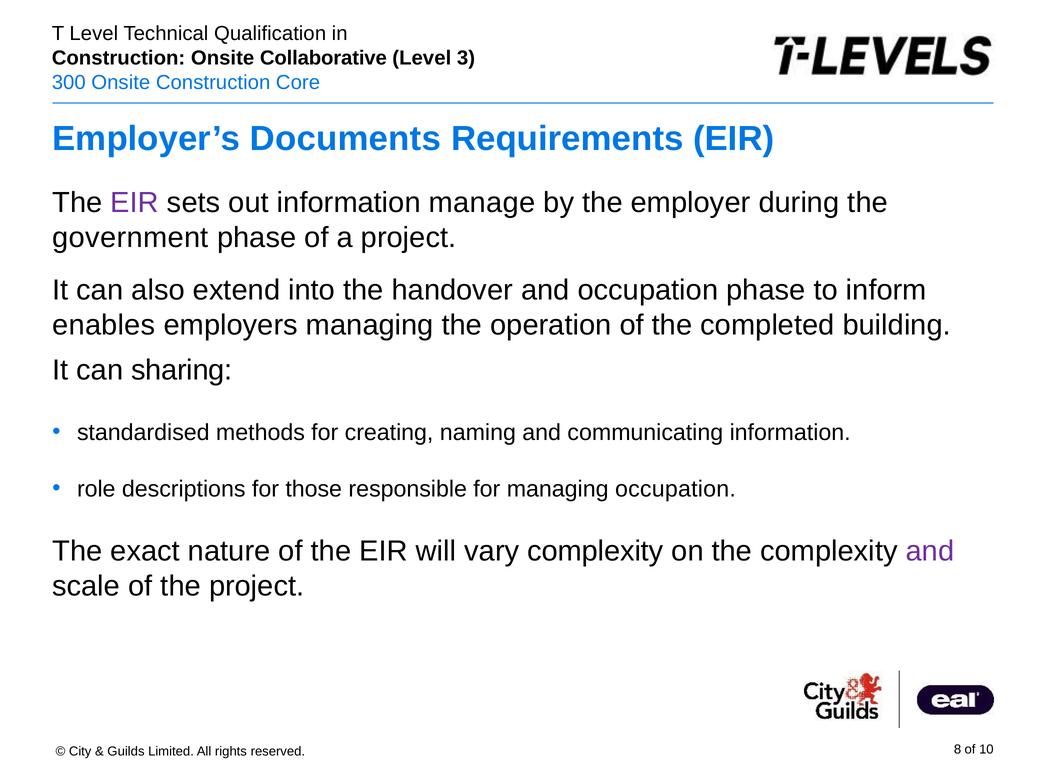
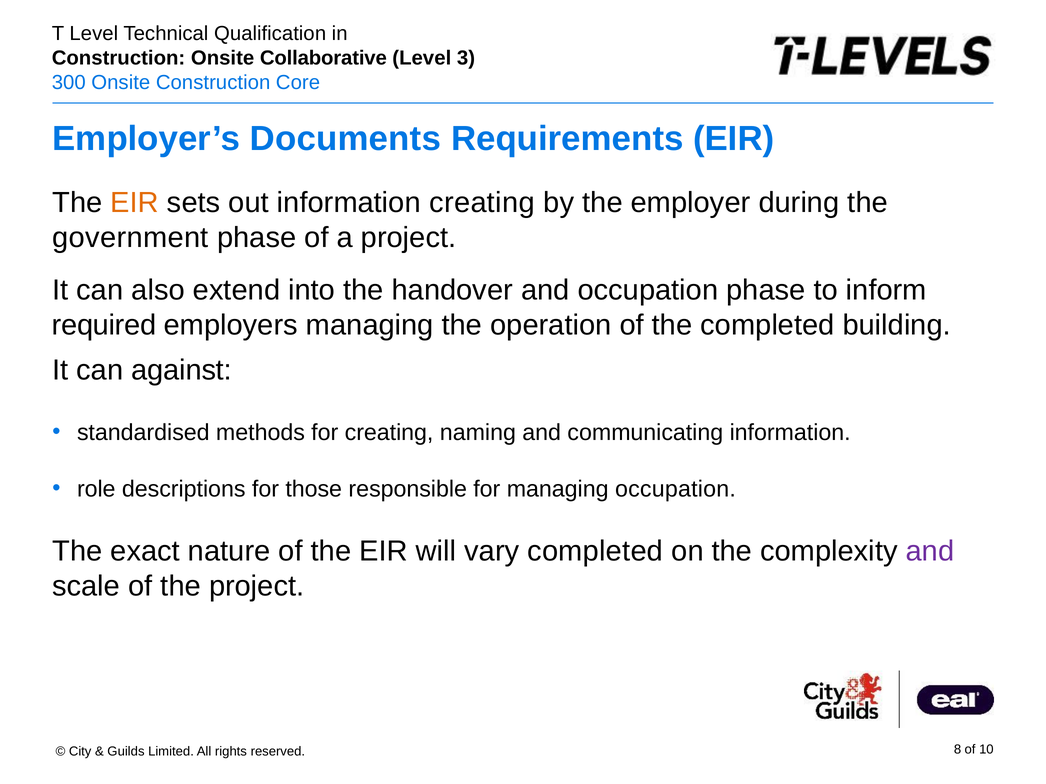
EIR colour: purple -> orange (135, 203)
information manage: manage -> creating (482, 203)
enables: enables -> required (104, 325)
sharing: sharing -> against (182, 371)
vary complexity: complexity -> completed (595, 552)
